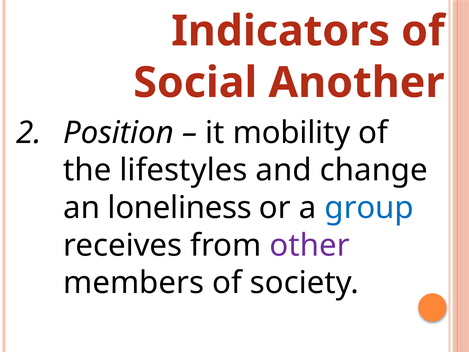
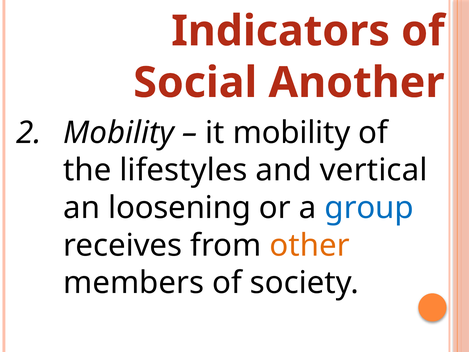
Position: Position -> Mobility (119, 133)
change: change -> vertical (374, 170)
loneliness: loneliness -> loosening (180, 208)
other colour: purple -> orange (310, 245)
